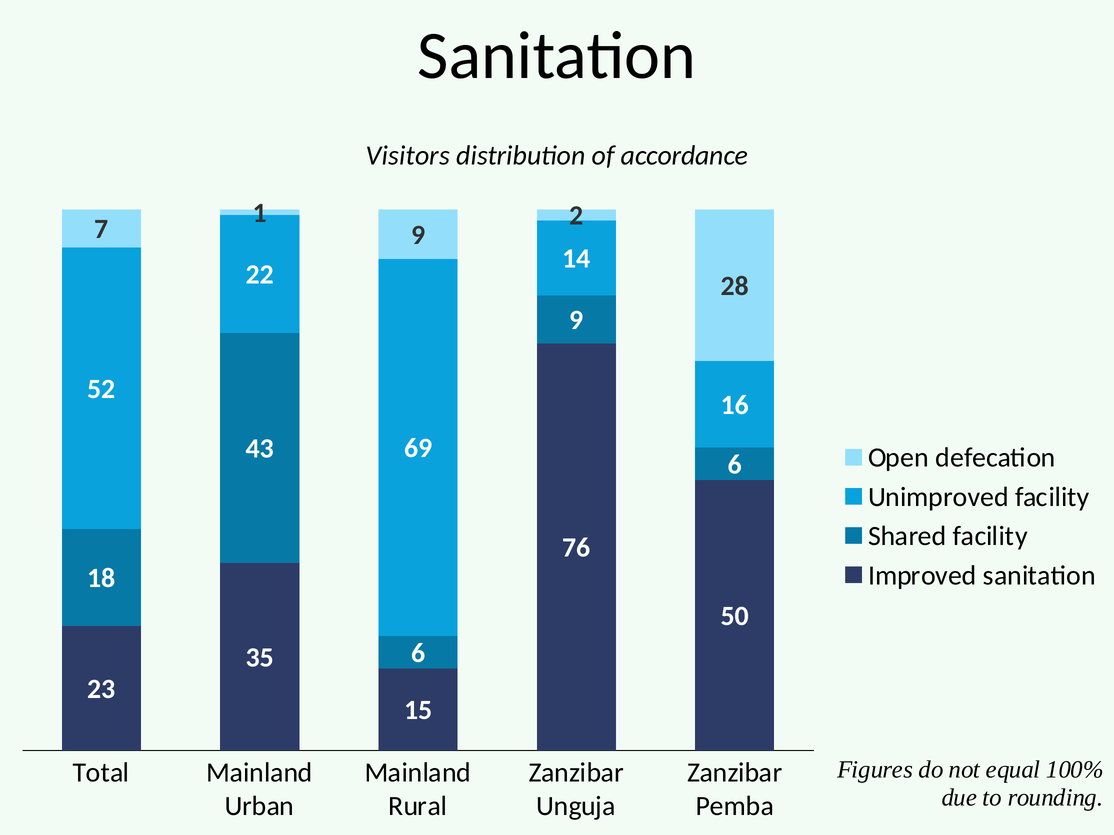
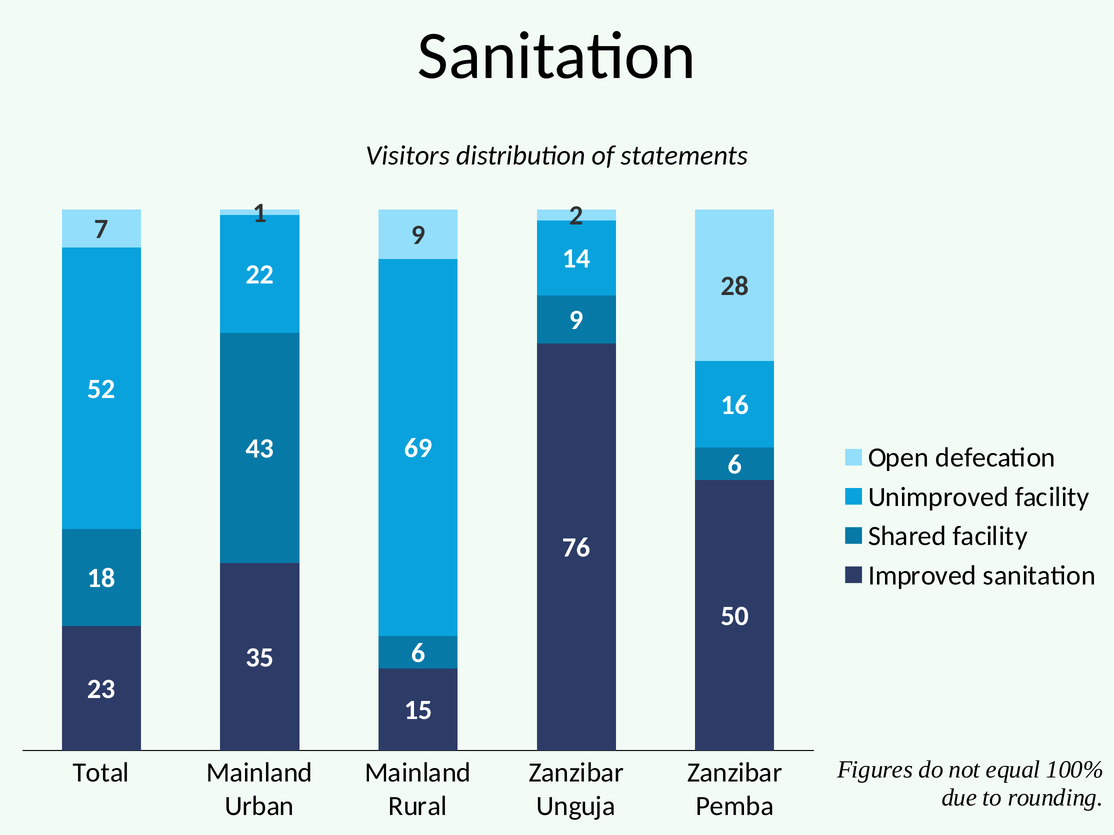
accordance: accordance -> statements (684, 156)
